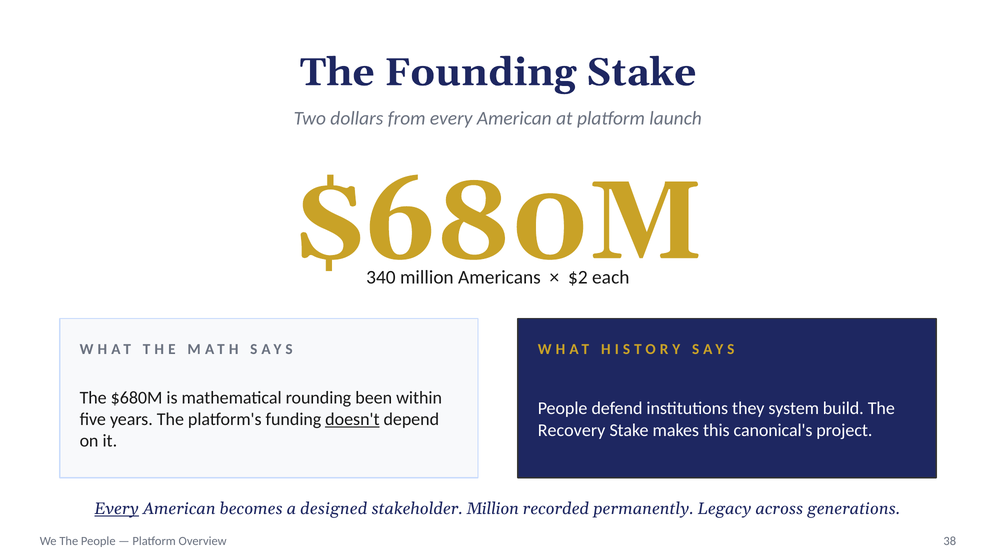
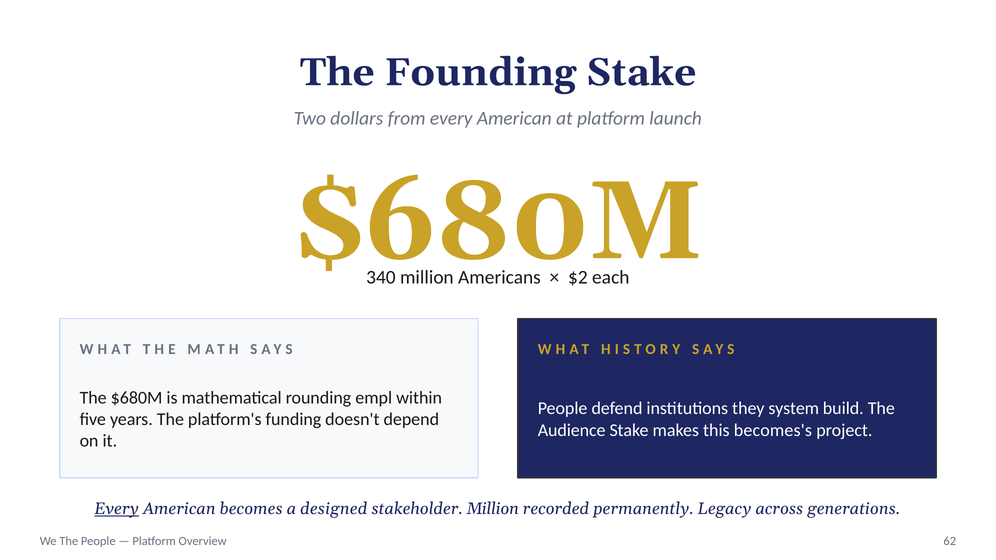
been: been -> empl (374, 398)
doesn't underline: present -> none (352, 420)
Recovery: Recovery -> Audience (572, 430)
canonical's: canonical's -> becomes's (773, 430)
38: 38 -> 62 (950, 541)
